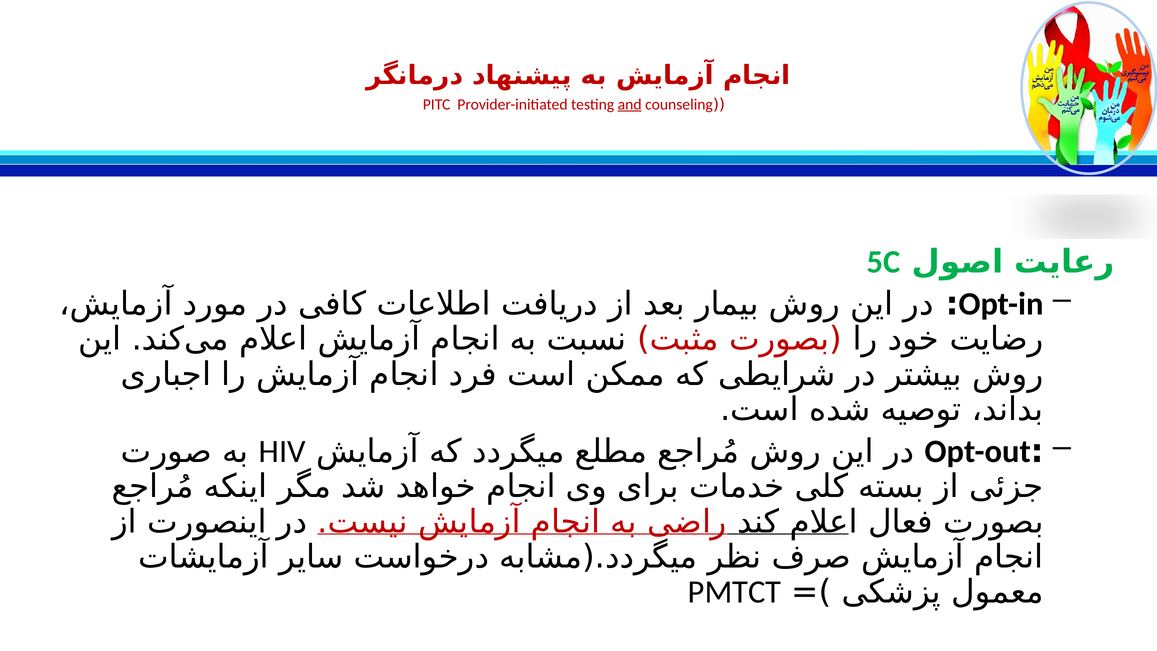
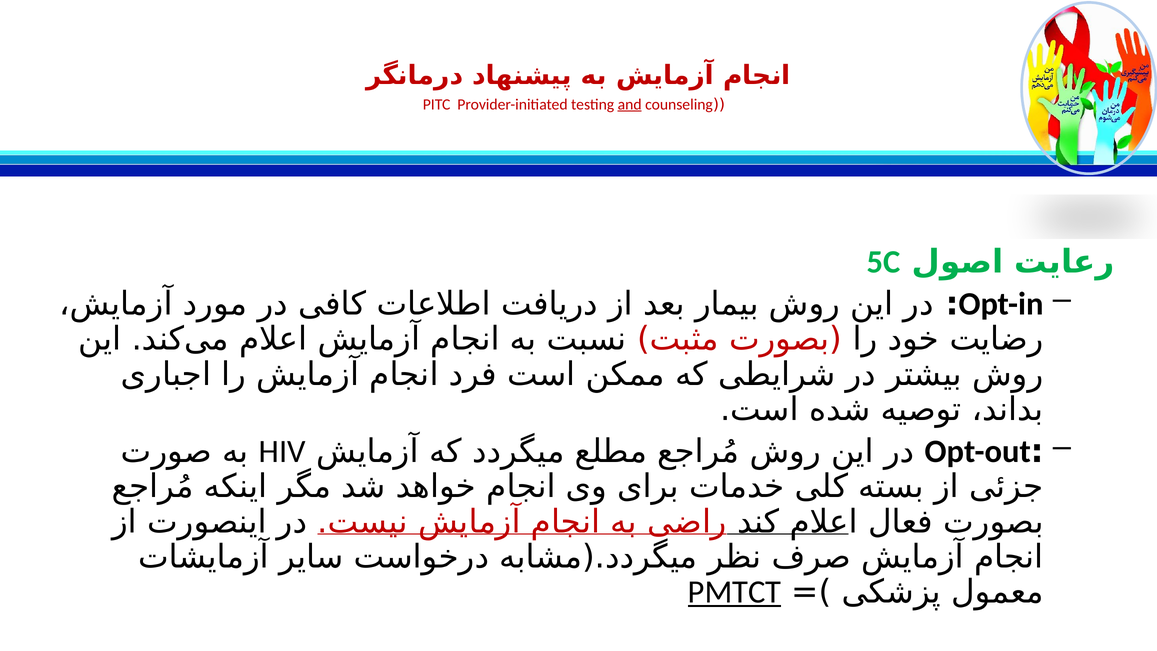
PMTCT underline: none -> present (735, 592)
